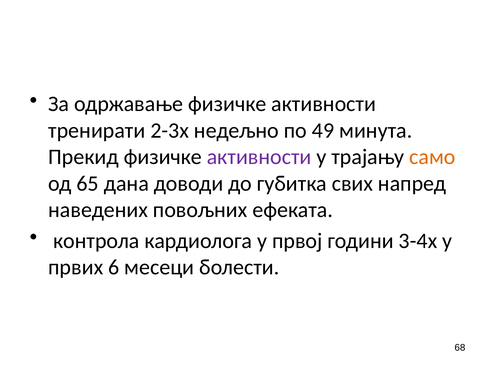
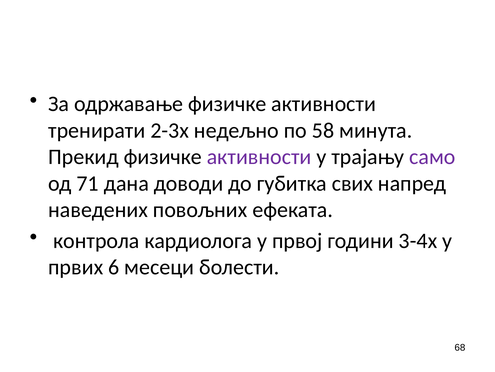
49: 49 -> 58 (323, 130)
само colour: orange -> purple (432, 157)
65: 65 -> 71 (88, 183)
